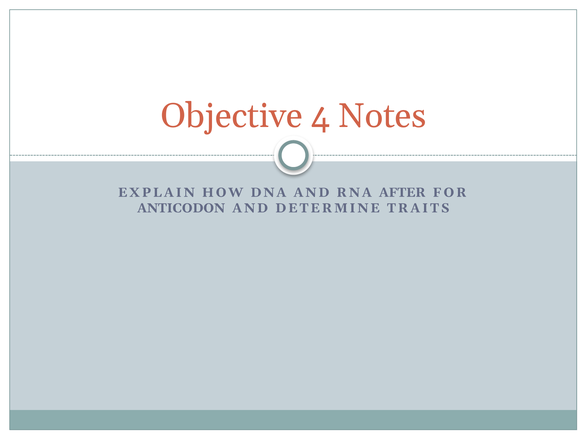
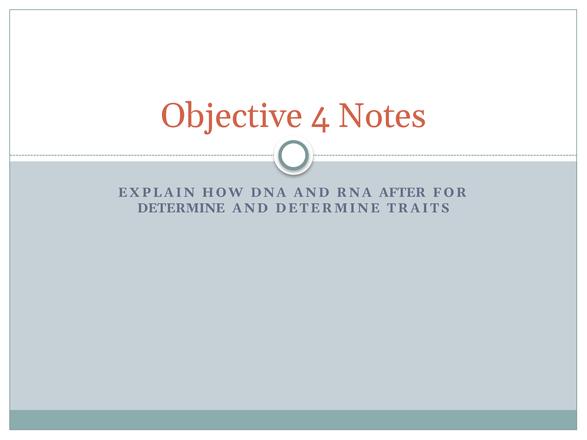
ANTICODON: ANTICODON -> DETERMINE (181, 208)
